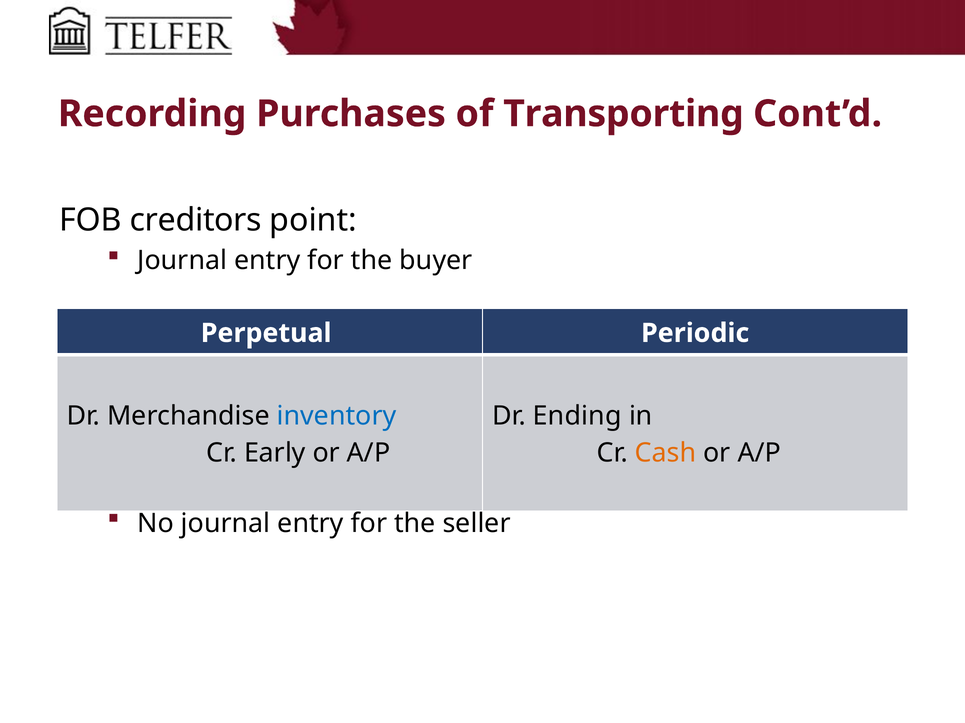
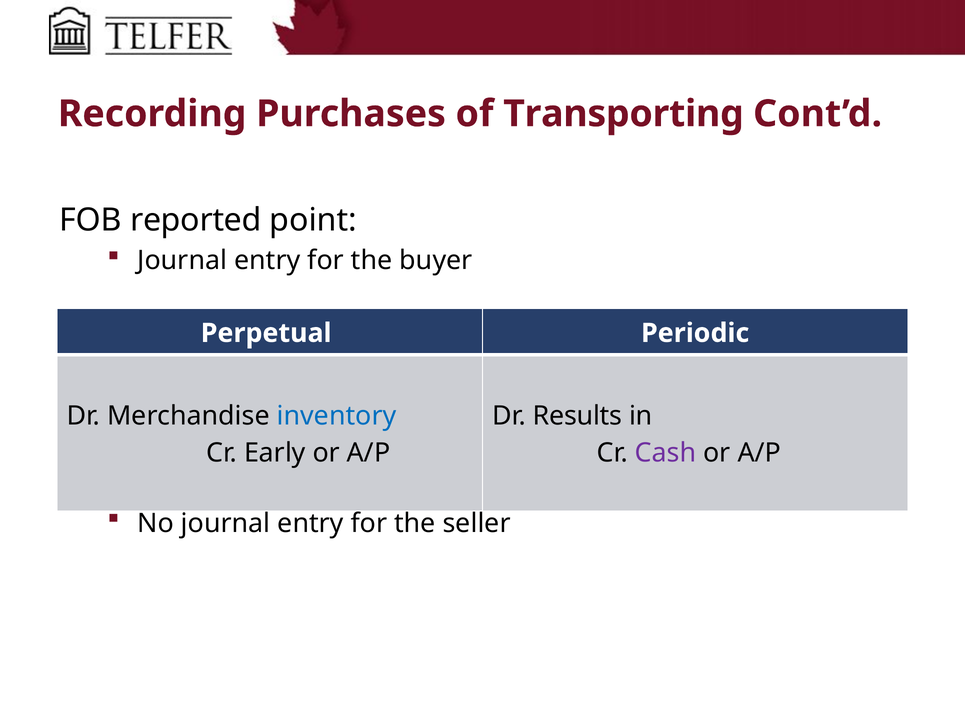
creditors: creditors -> reported (196, 220)
Ending: Ending -> Results (577, 416)
Cash colour: orange -> purple (665, 453)
